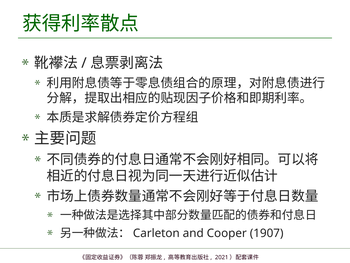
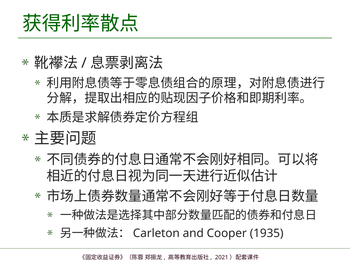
1907: 1907 -> 1935 (267, 233)
